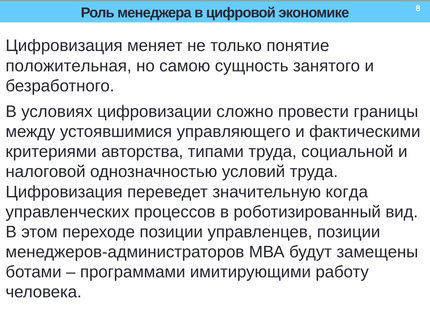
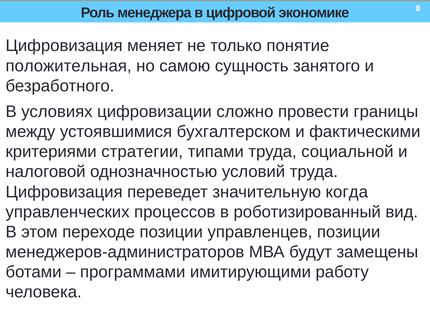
управляющего: управляющего -> бухгалтерском (234, 132)
авторства: авторства -> стратегии (142, 152)
